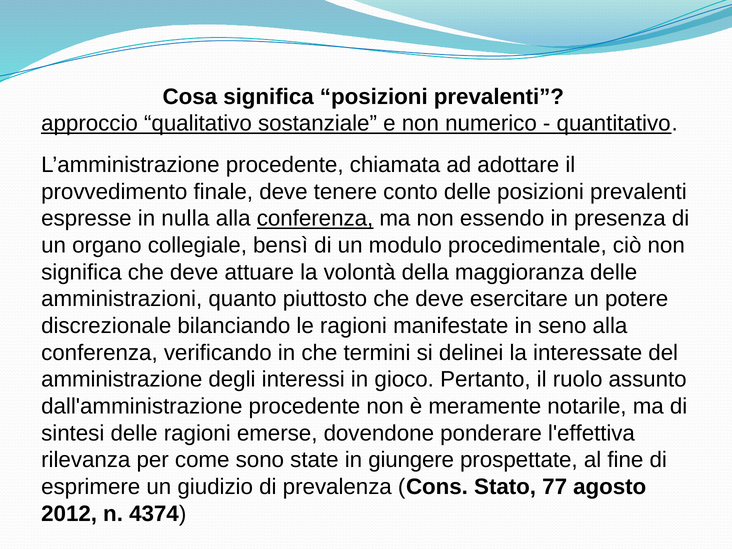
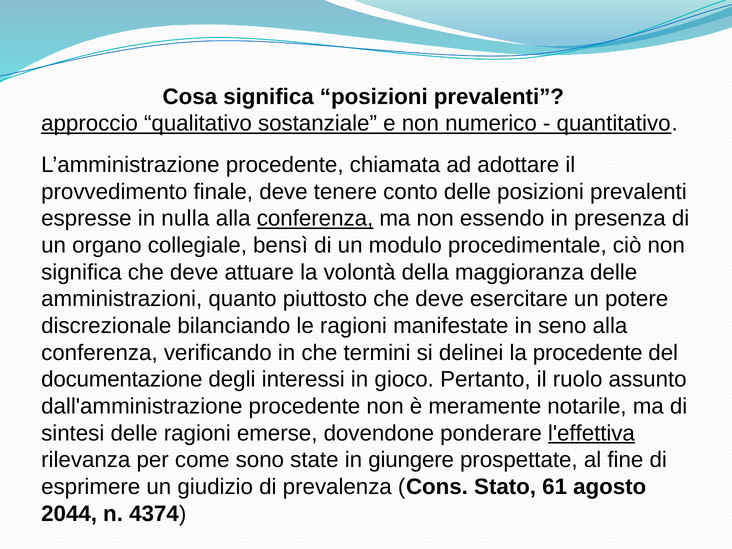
la interessate: interessate -> procedente (588, 353)
amministrazione: amministrazione -> documentazione (122, 380)
l'effettiva underline: none -> present (591, 433)
77: 77 -> 61 (555, 487)
2012: 2012 -> 2044 (69, 514)
